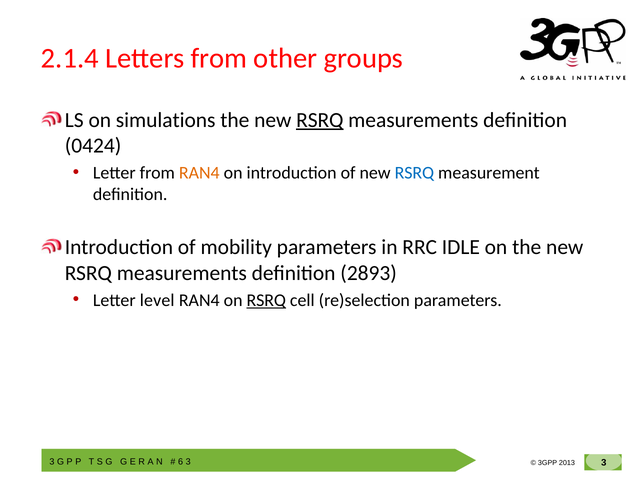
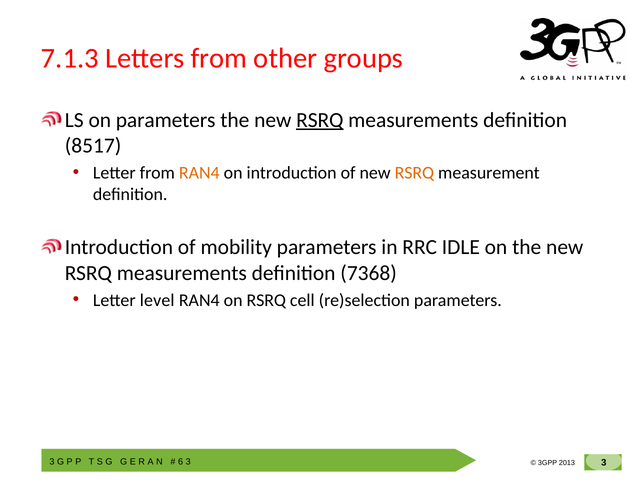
2.1.4: 2.1.4 -> 7.1.3 (70, 58)
on simulations: simulations -> parameters (166, 120)
0424: 0424 -> 8517 (93, 146)
RSRQ colour: blue -> orange (414, 173)
2893: 2893 -> 7368 (369, 273)
RSRQ underline: present -> none (266, 300)
